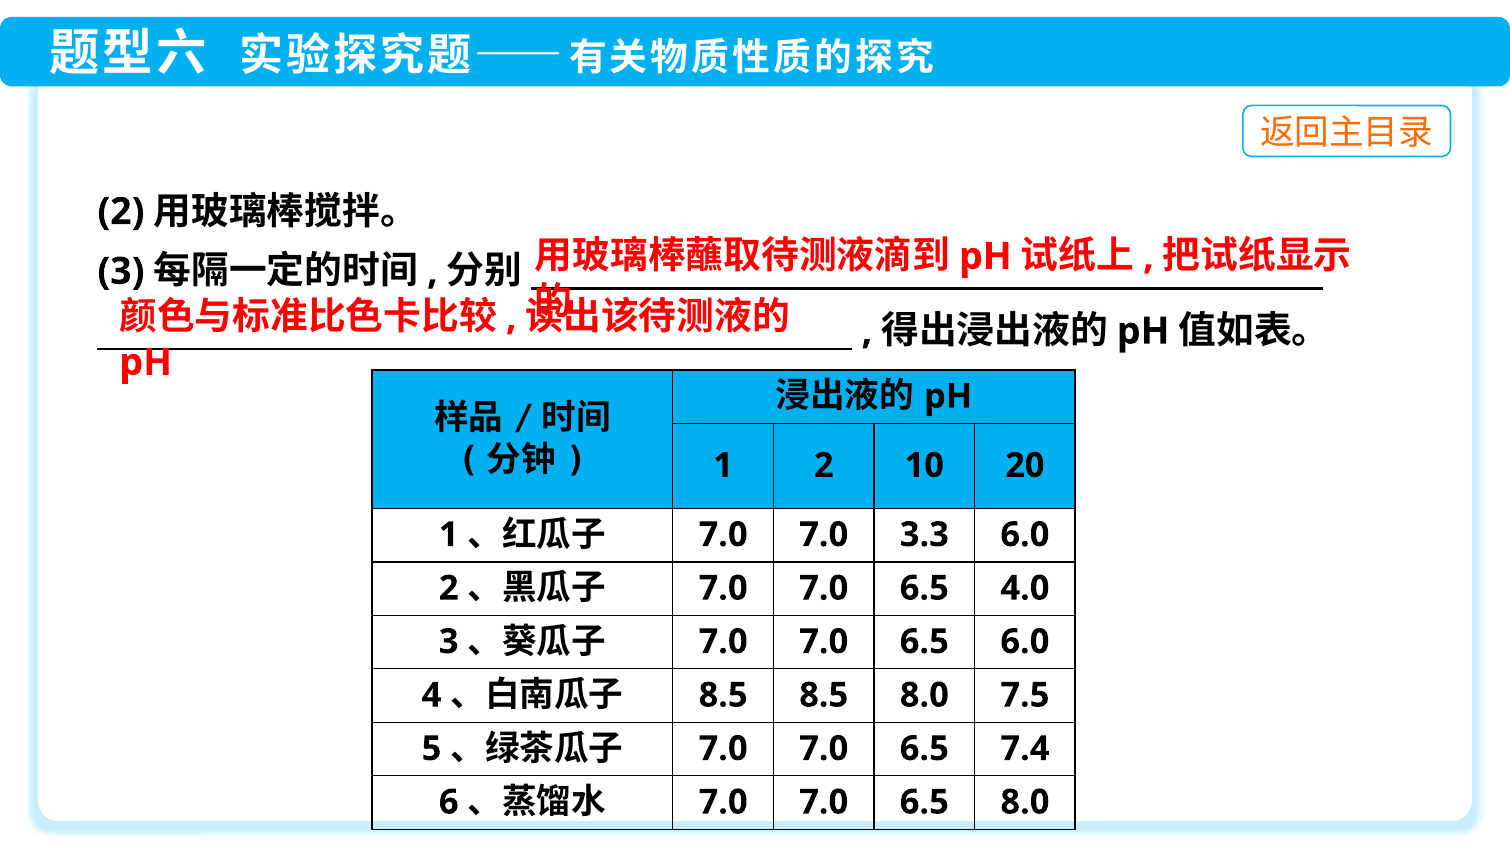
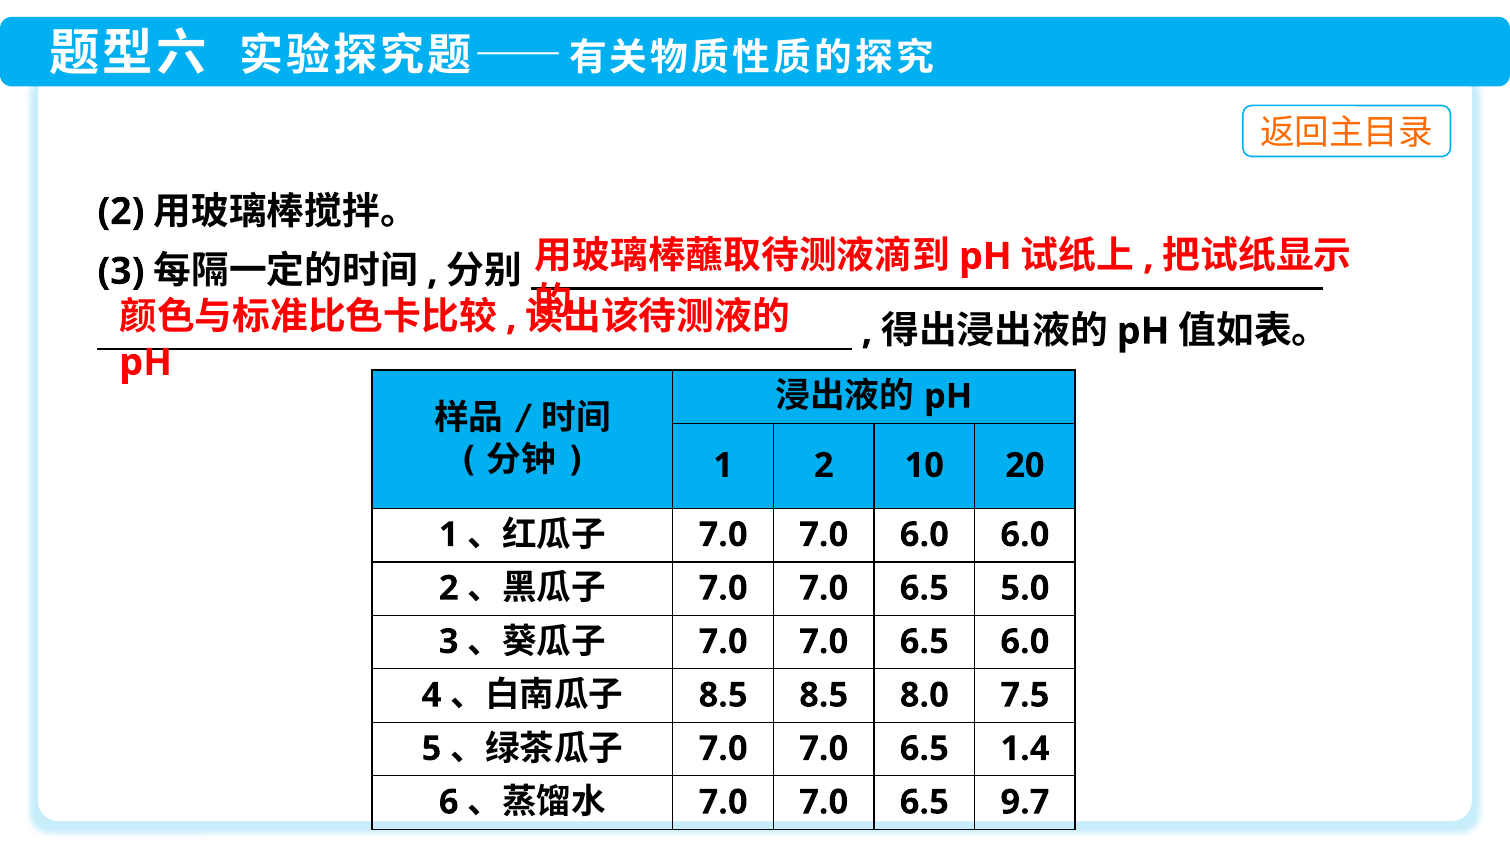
7.0 3.3: 3.3 -> 6.0 (924, 535)
4.0: 4.0 -> 5.0 (1025, 588)
7.4: 7.4 -> 1.4 (1025, 749)
6.5 8.0: 8.0 -> 9.7 (1025, 802)
